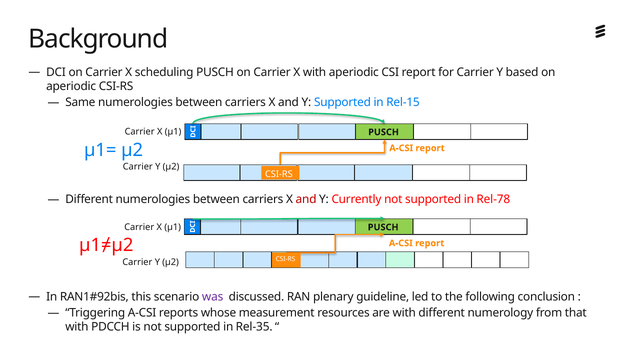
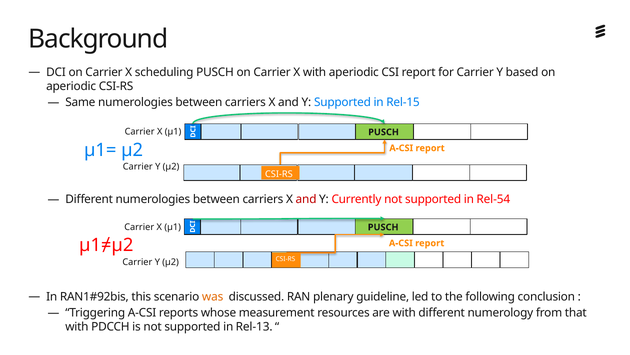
Rel-78: Rel-78 -> Rel-54 (493, 199)
was colour: purple -> orange (213, 296)
Rel-35: Rel-35 -> Rel-13 (254, 326)
